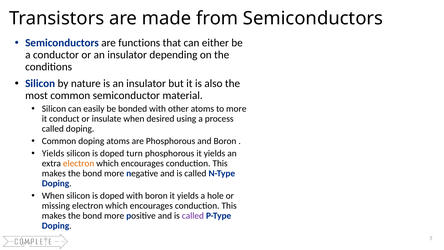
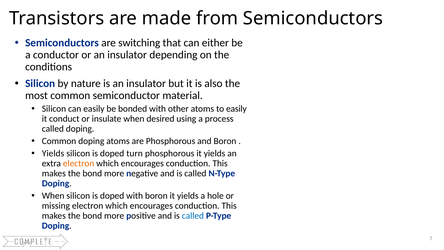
functions: functions -> switching (139, 43)
to more: more -> easily (236, 109)
called colour: purple -> blue (193, 216)
